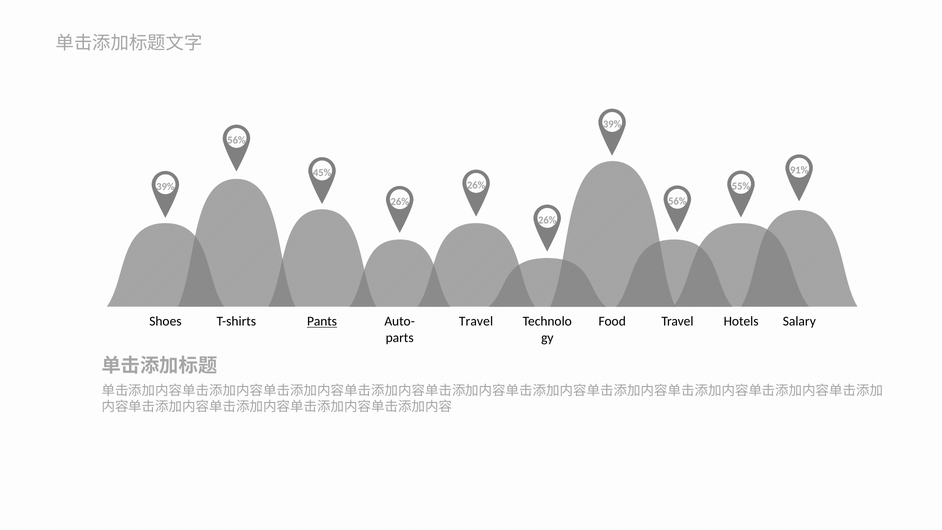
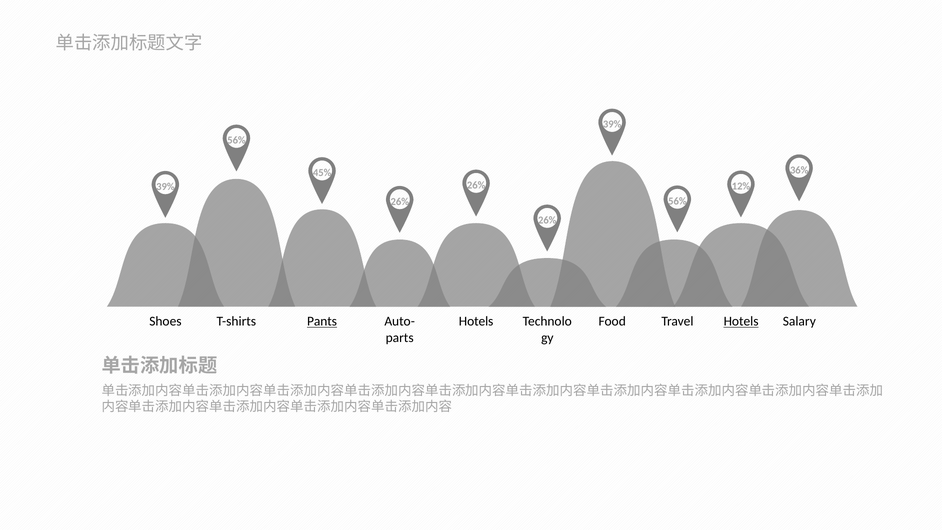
91%: 91% -> 36% (799, 170)
55%: 55% -> 12% (741, 186)
Travel: Travel -> Hotels (476, 321)
Hotels underline: none -> present (741, 321)
